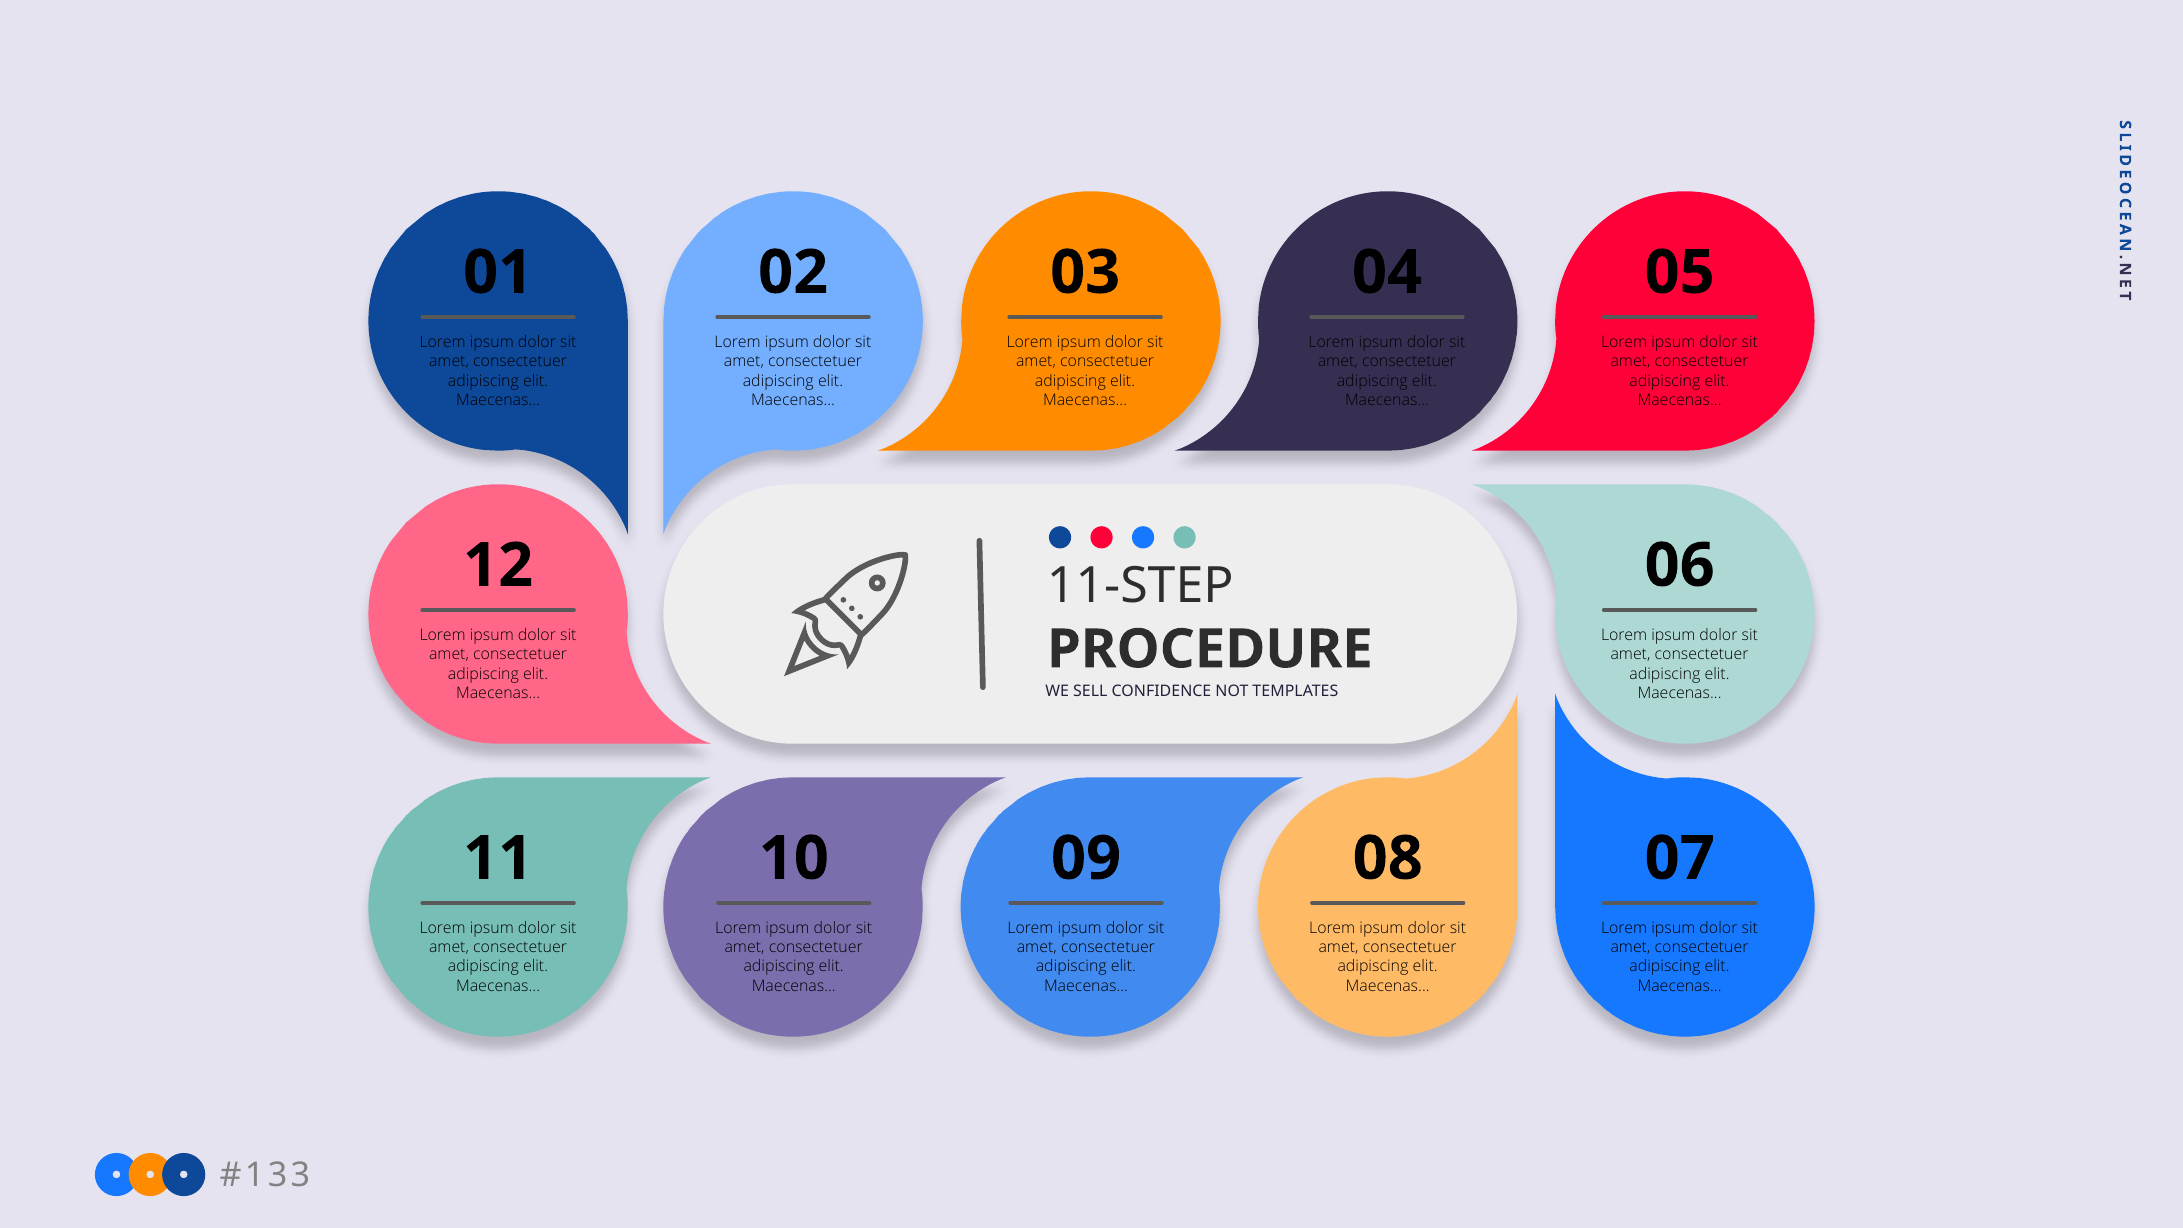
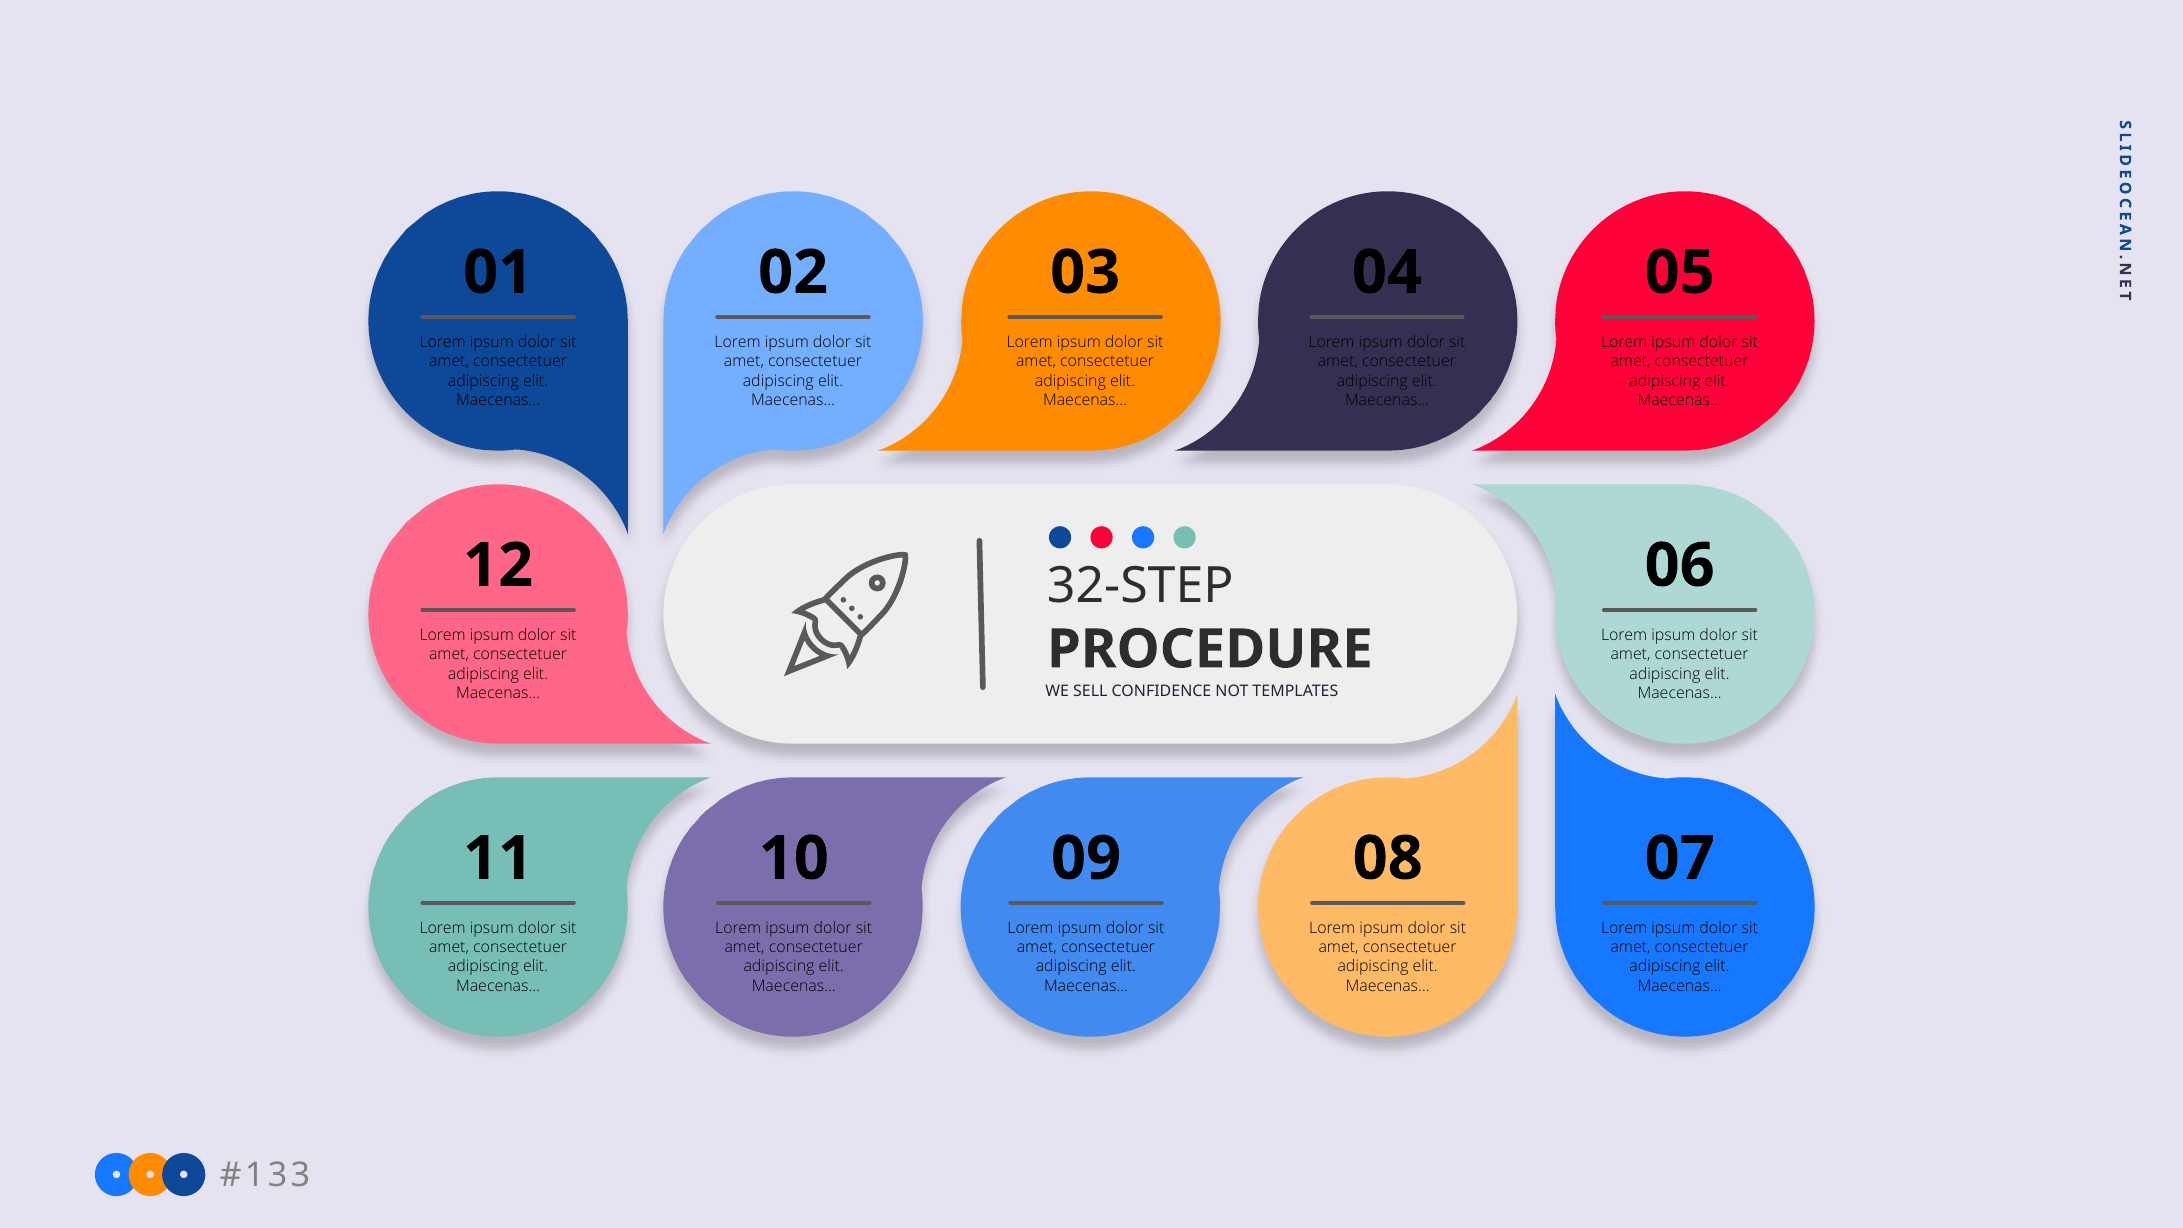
11-STEP: 11-STEP -> 32-STEP (1140, 586)
